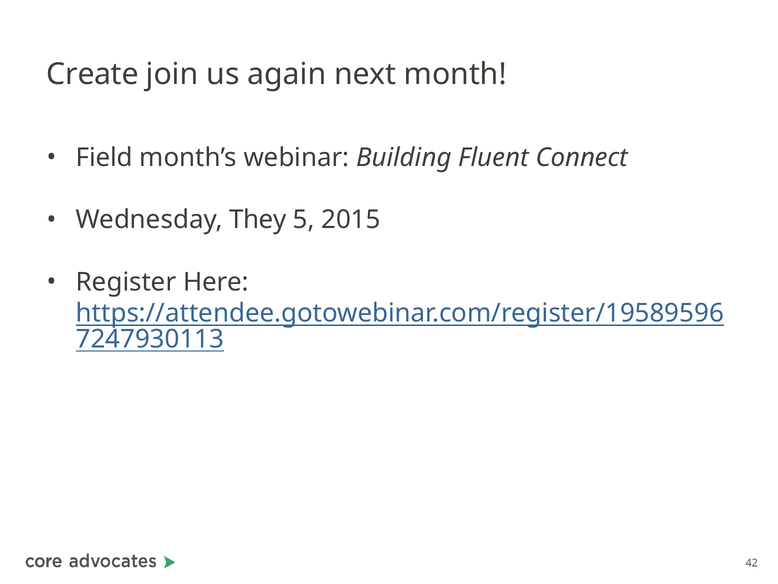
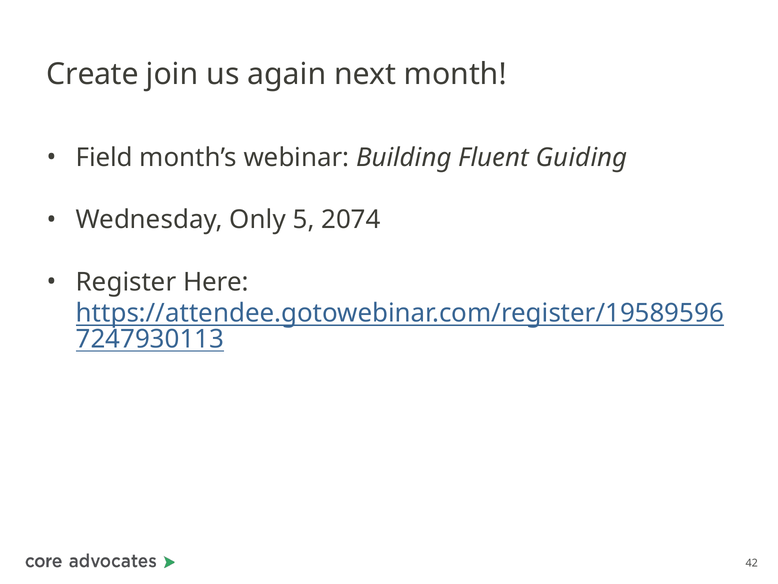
Connect: Connect -> Guiding (582, 157)
They: They -> Only (258, 220)
2015: 2015 -> 2074 (351, 220)
